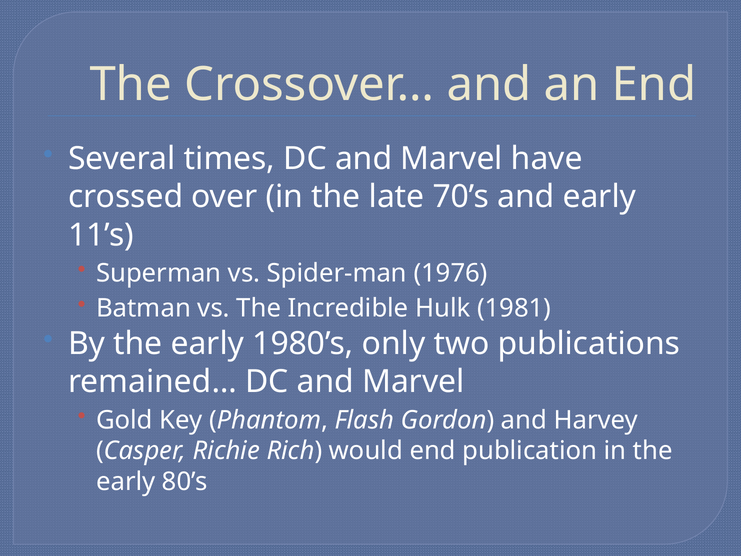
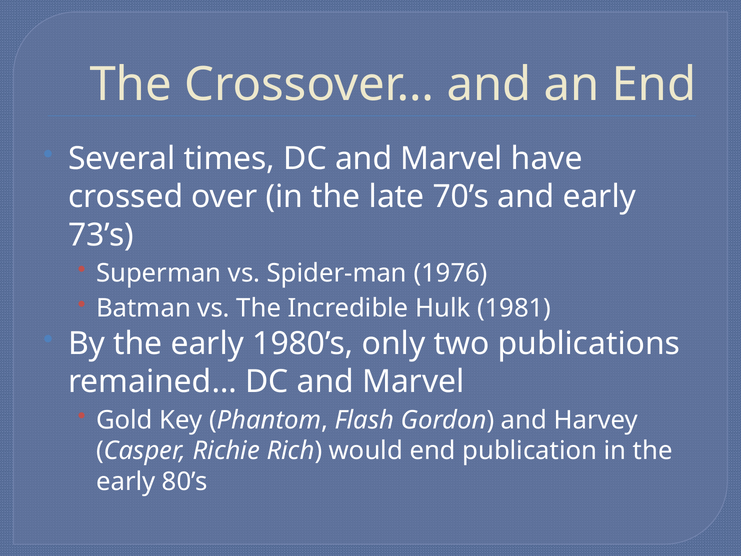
11’s: 11’s -> 73’s (101, 235)
